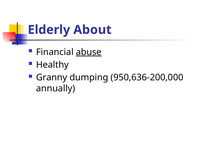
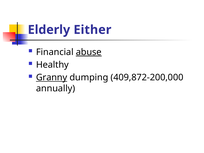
About: About -> Either (92, 30)
Granny underline: none -> present (52, 78)
950,636-200,000: 950,636-200,000 -> 409,872-200,000 (147, 78)
